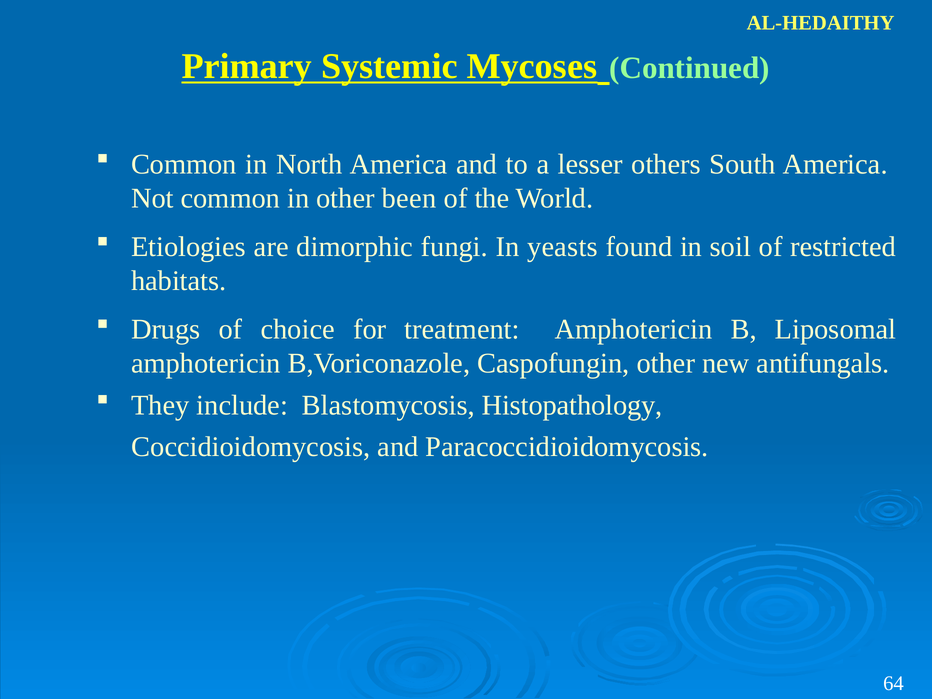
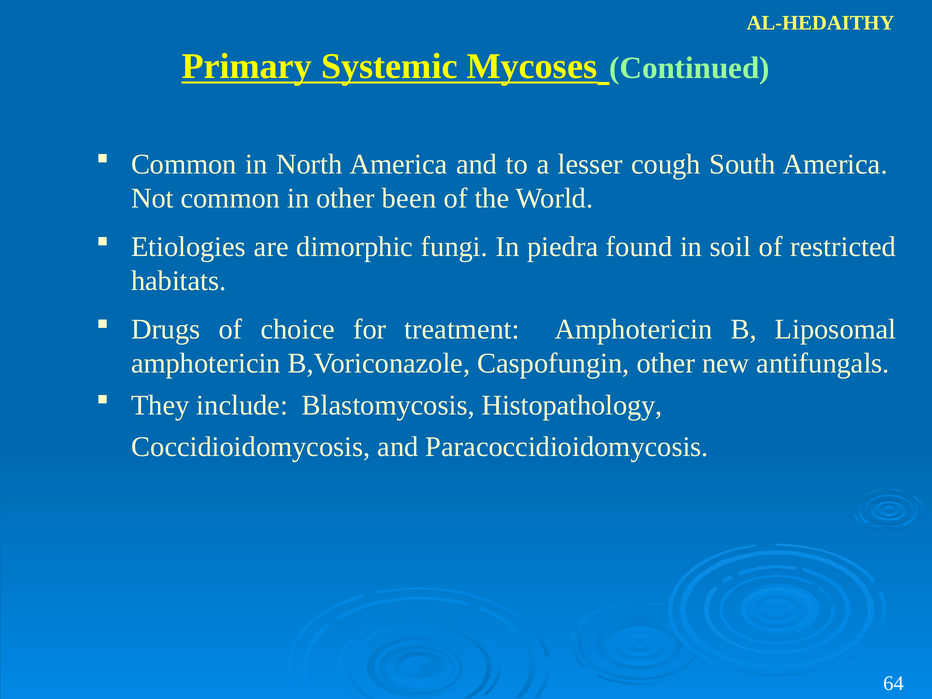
others: others -> cough (666, 164)
yeasts: yeasts -> piedra (563, 247)
